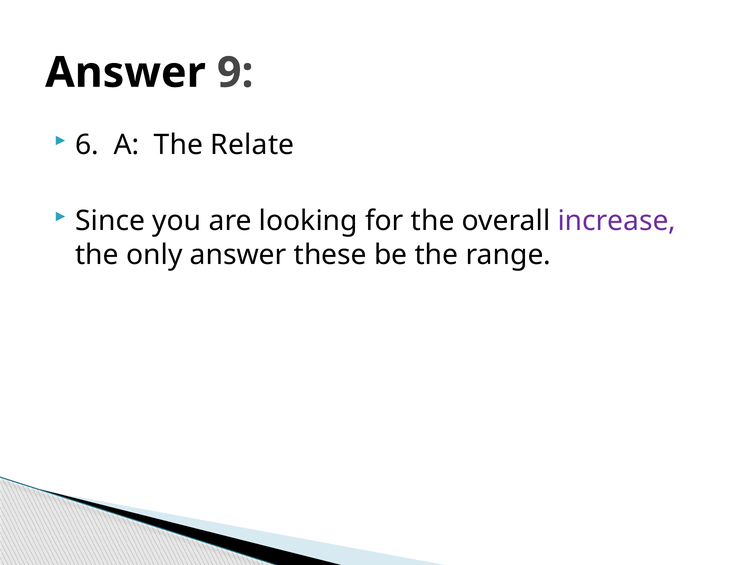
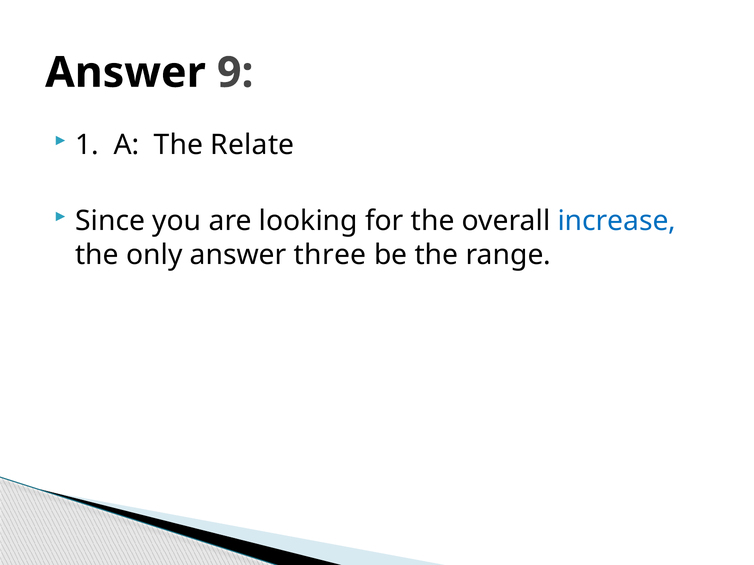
6: 6 -> 1 (87, 145)
increase colour: purple -> blue (617, 221)
these: these -> three (330, 255)
